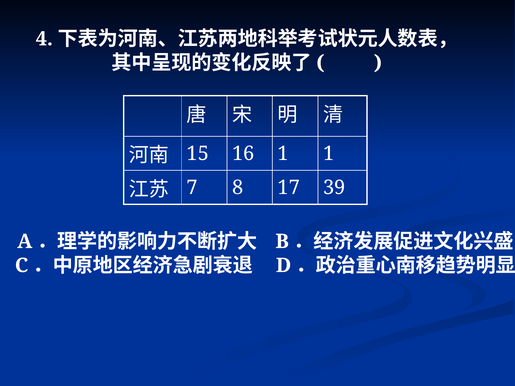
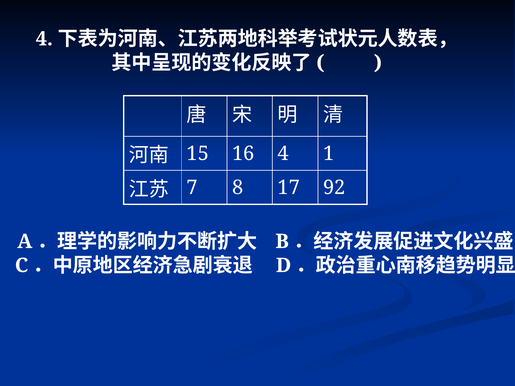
16 1: 1 -> 4 (283, 154)
39: 39 -> 92 (334, 188)
